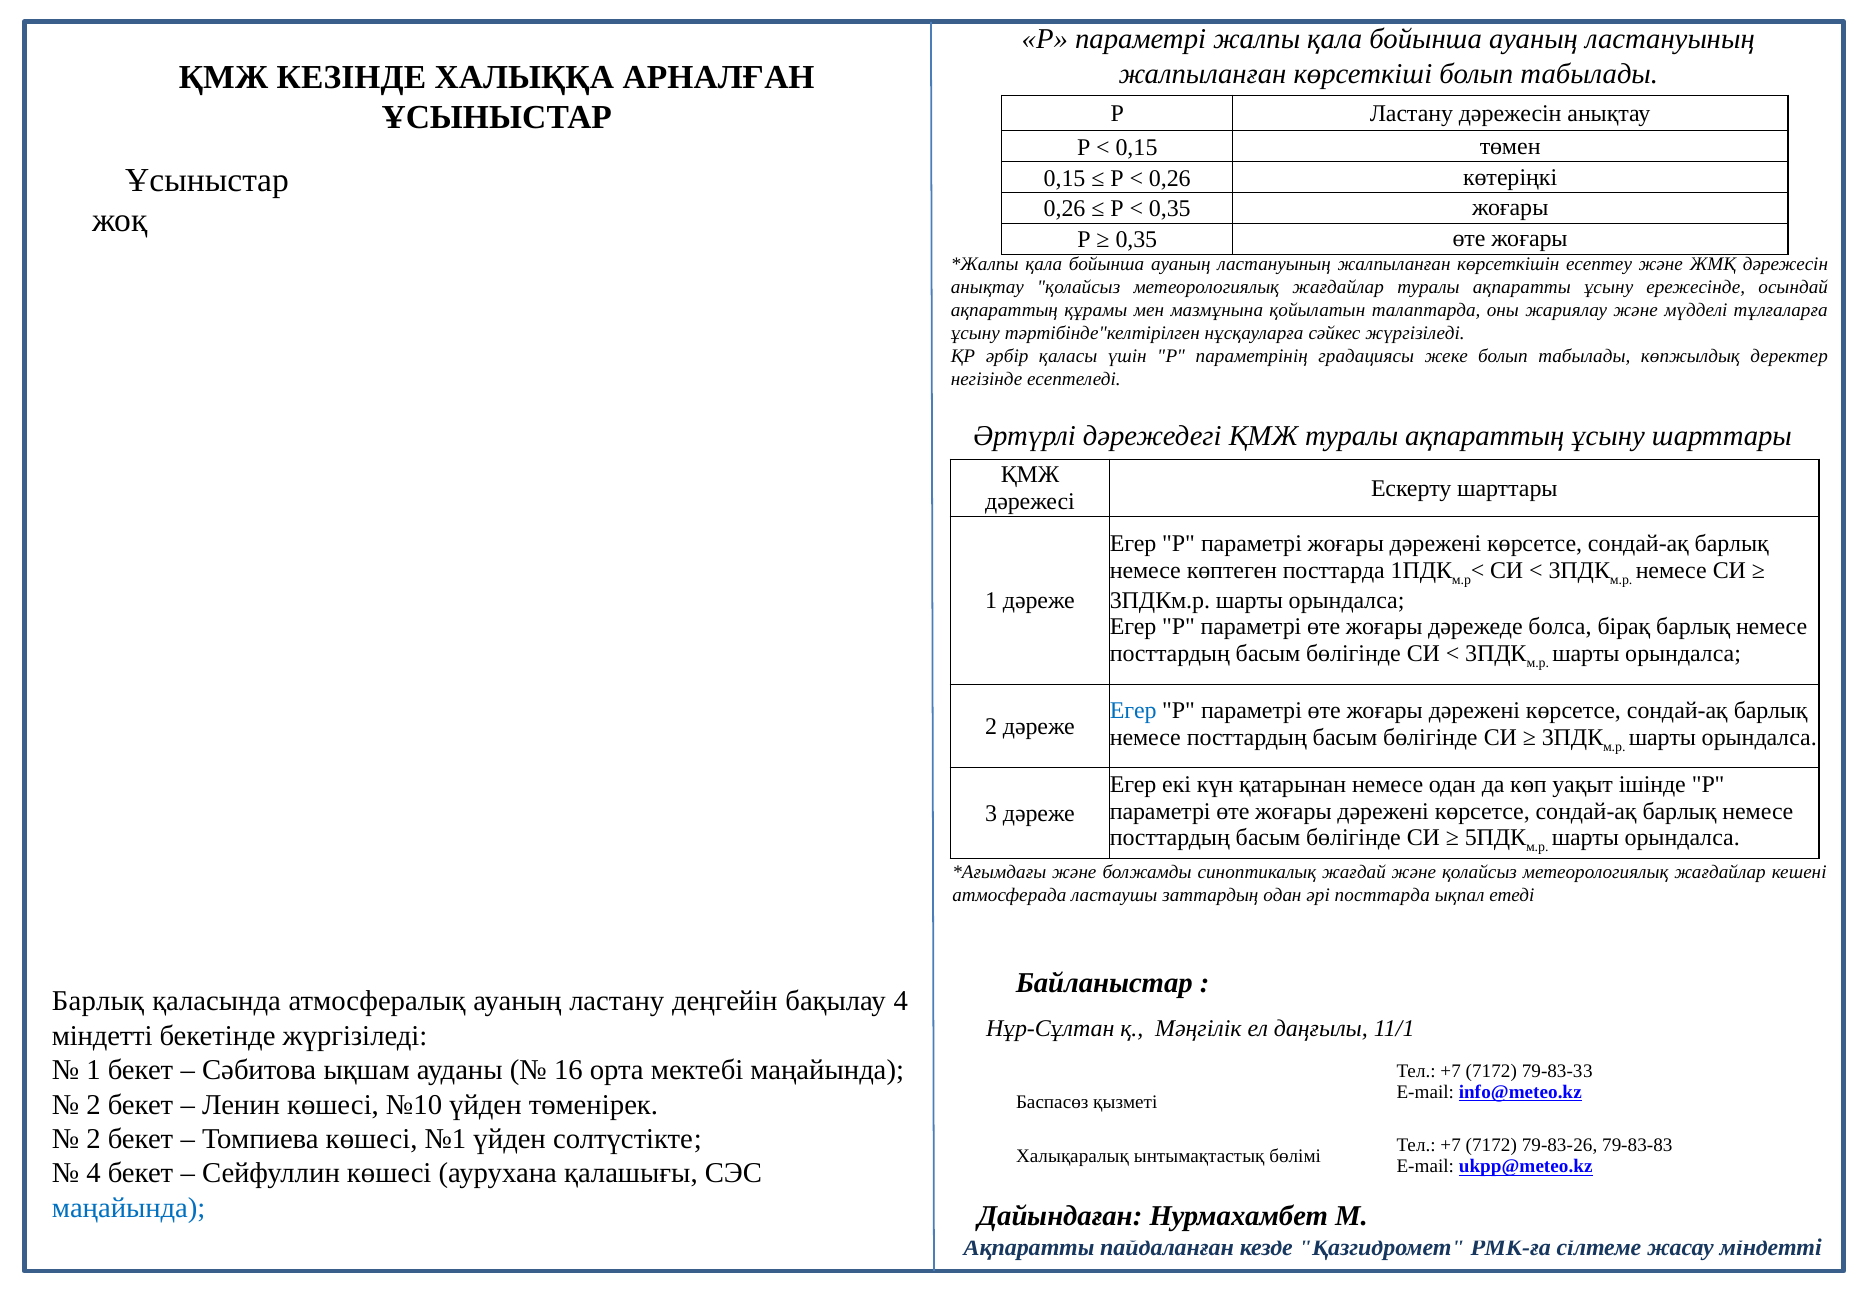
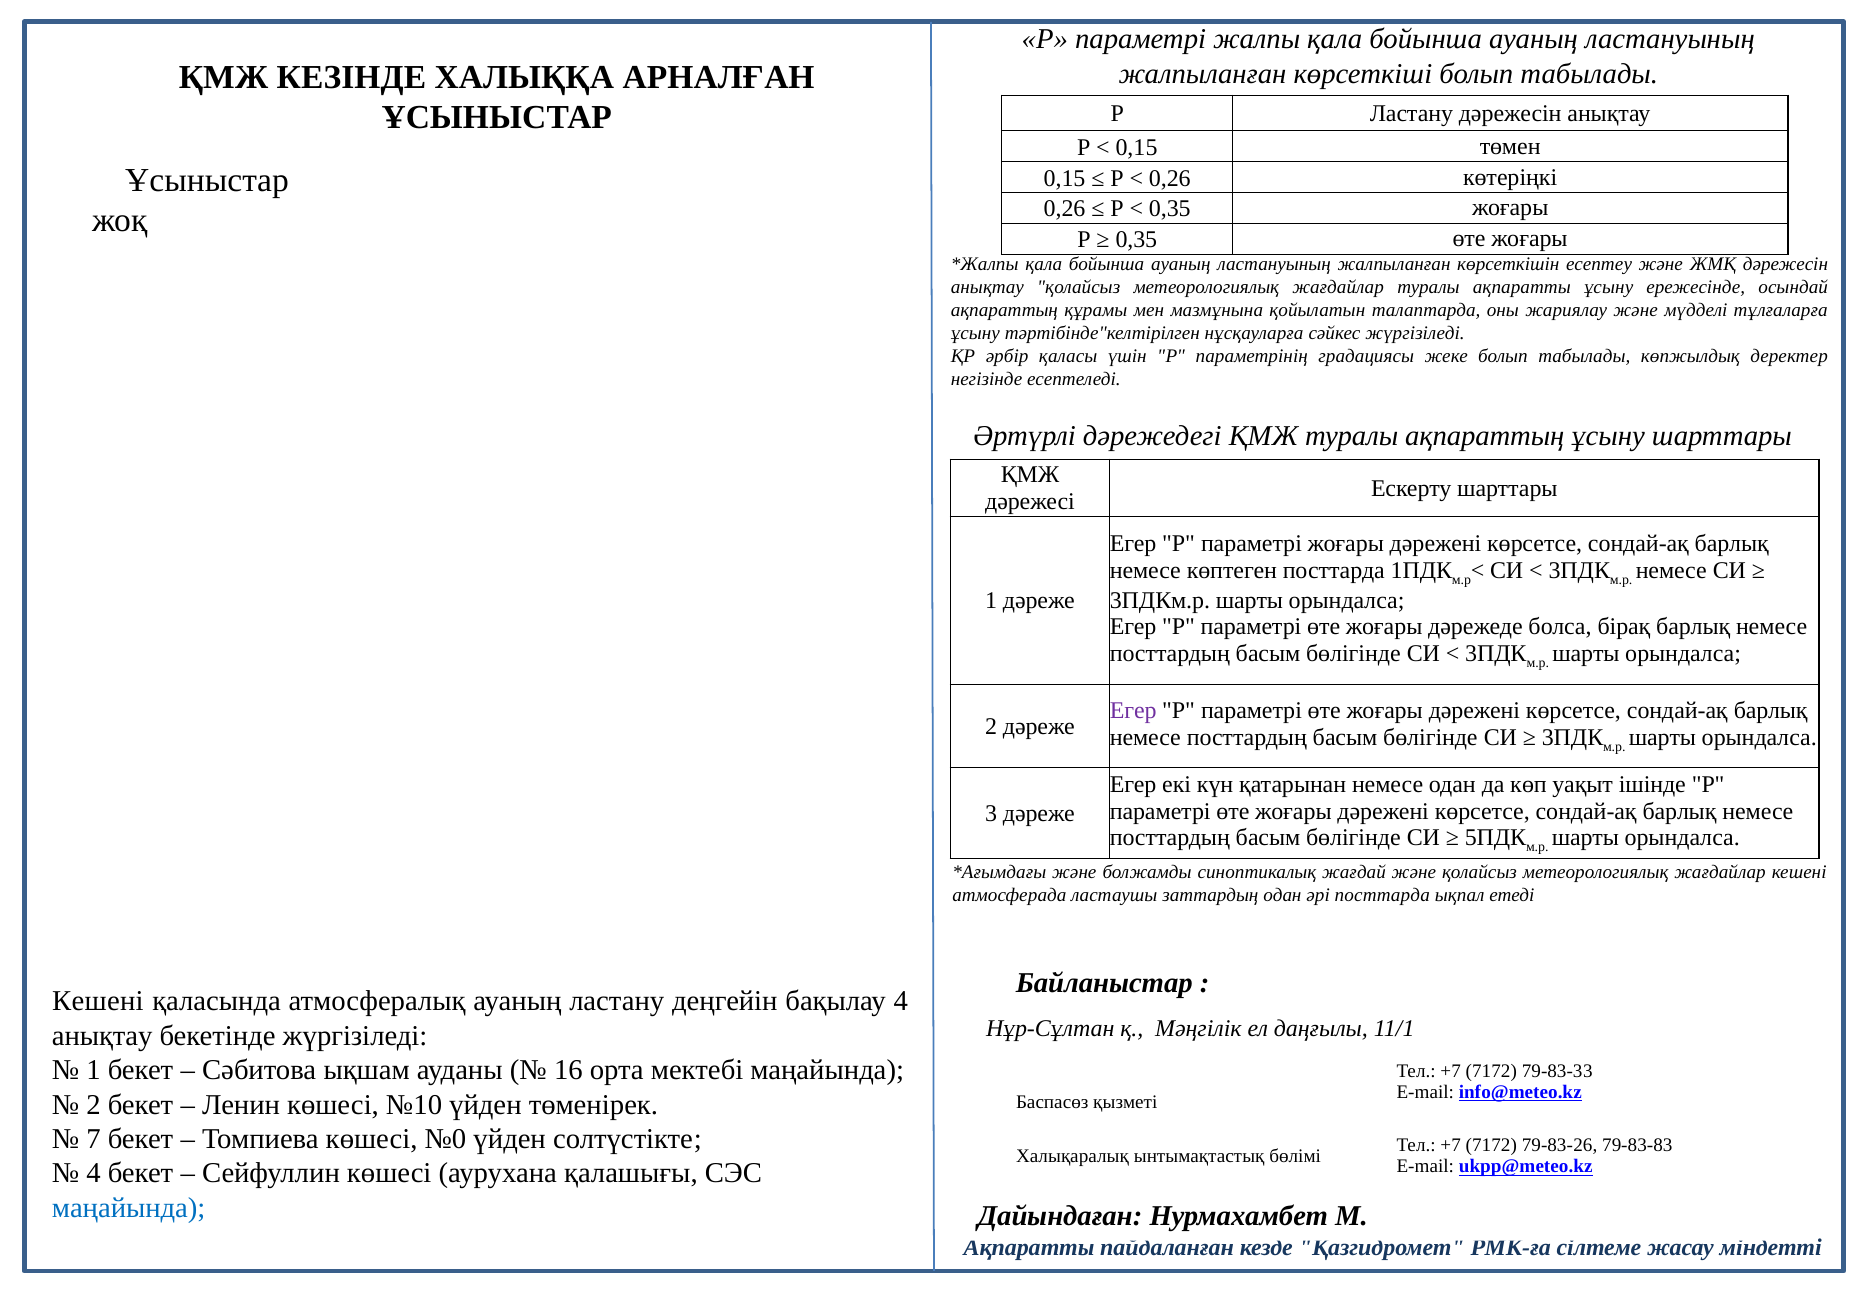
Егер colour: blue -> purple (1133, 711)
Барлық: Барлық -> Кешені (98, 1001)
міндетті: міндетті -> анықтау (102, 1036)
2: 2 -> 7 (94, 1139)
№1: №1 -> №0 (445, 1139)
